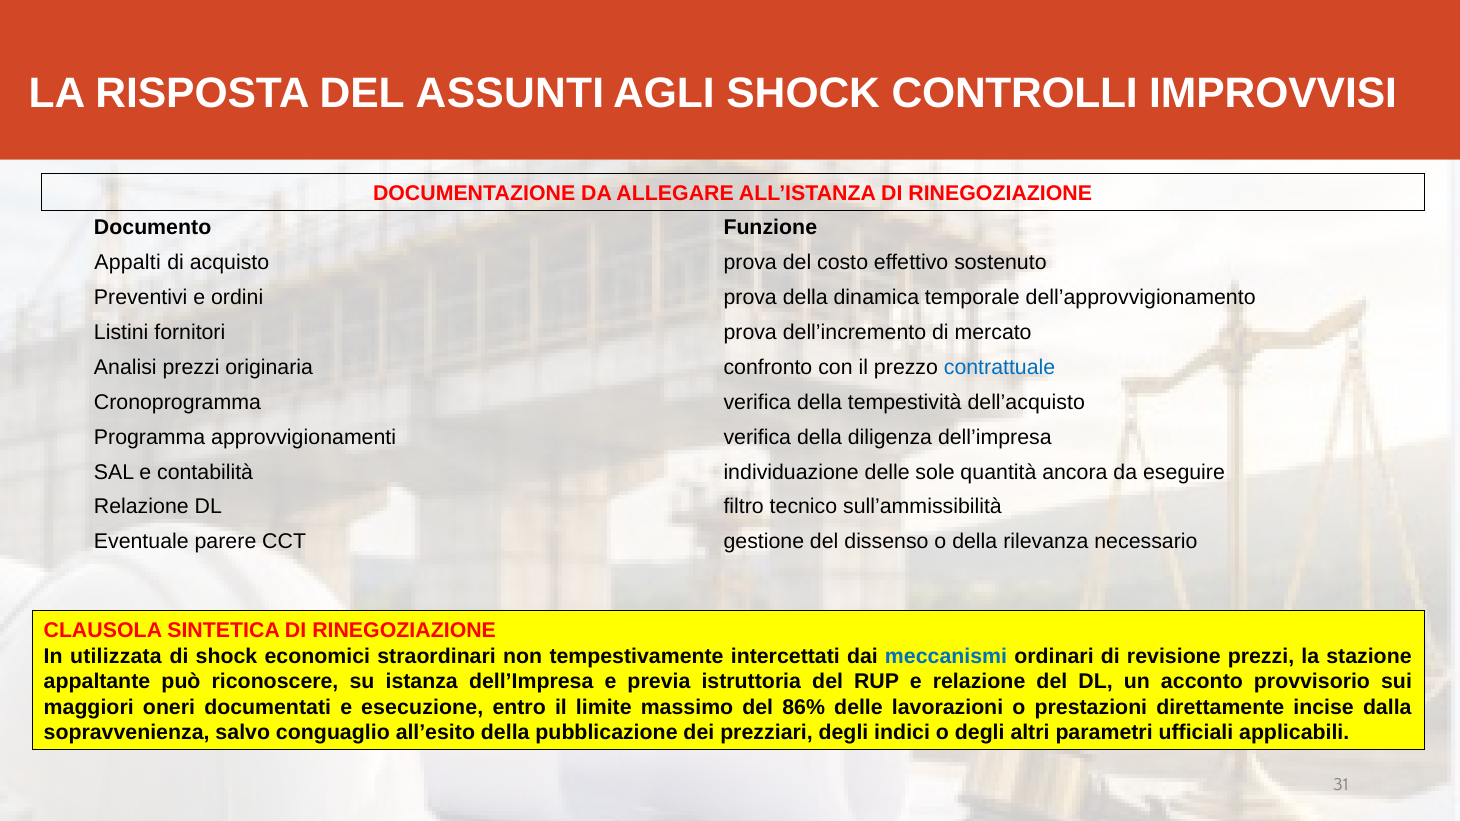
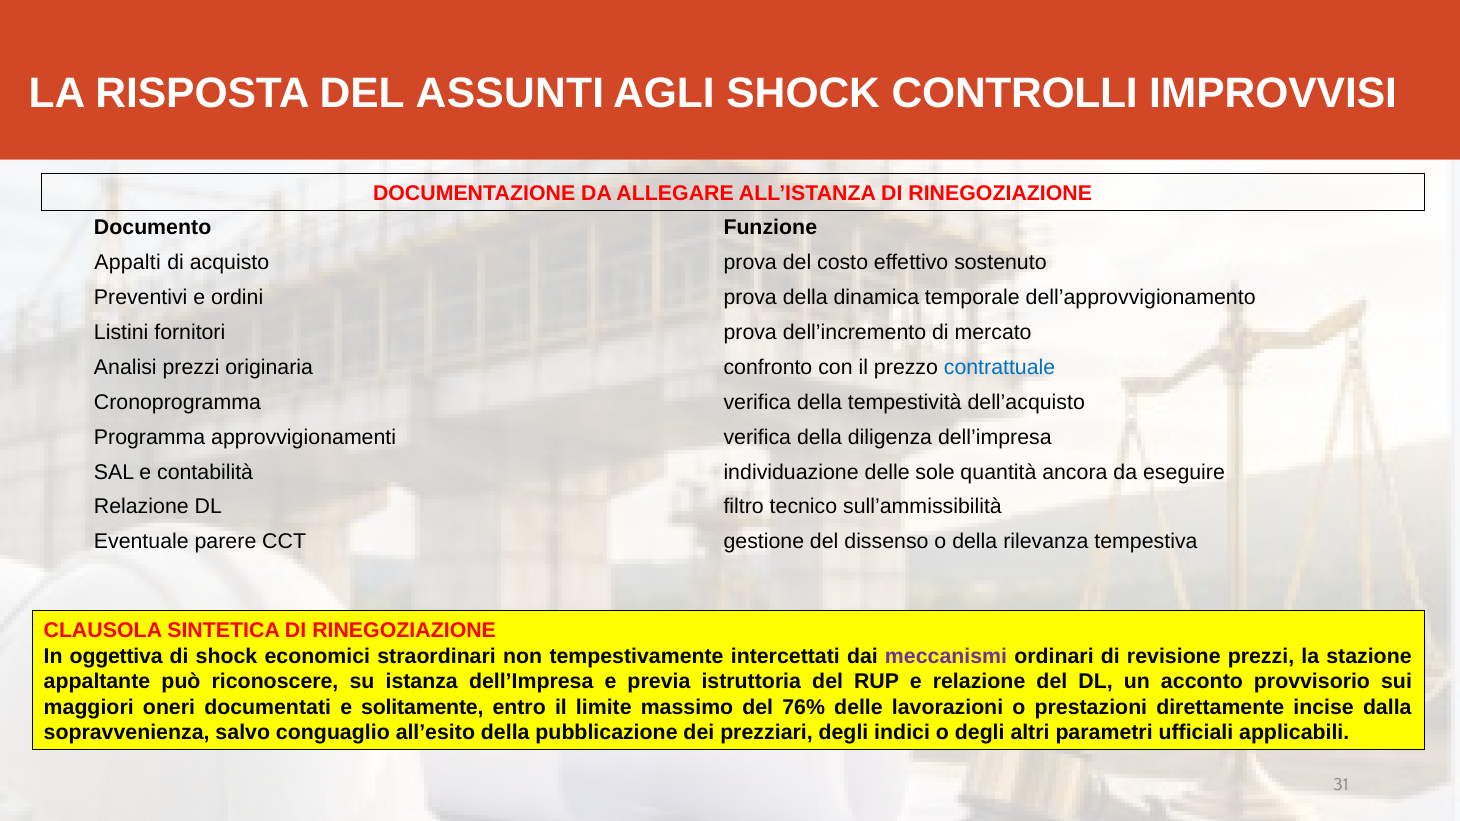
necessario: necessario -> tempestiva (1146, 542)
utilizzata: utilizzata -> oggettiva (116, 656)
meccanismi colour: blue -> purple (946, 656)
esecuzione: esecuzione -> solitamente (422, 707)
86%: 86% -> 76% (804, 707)
